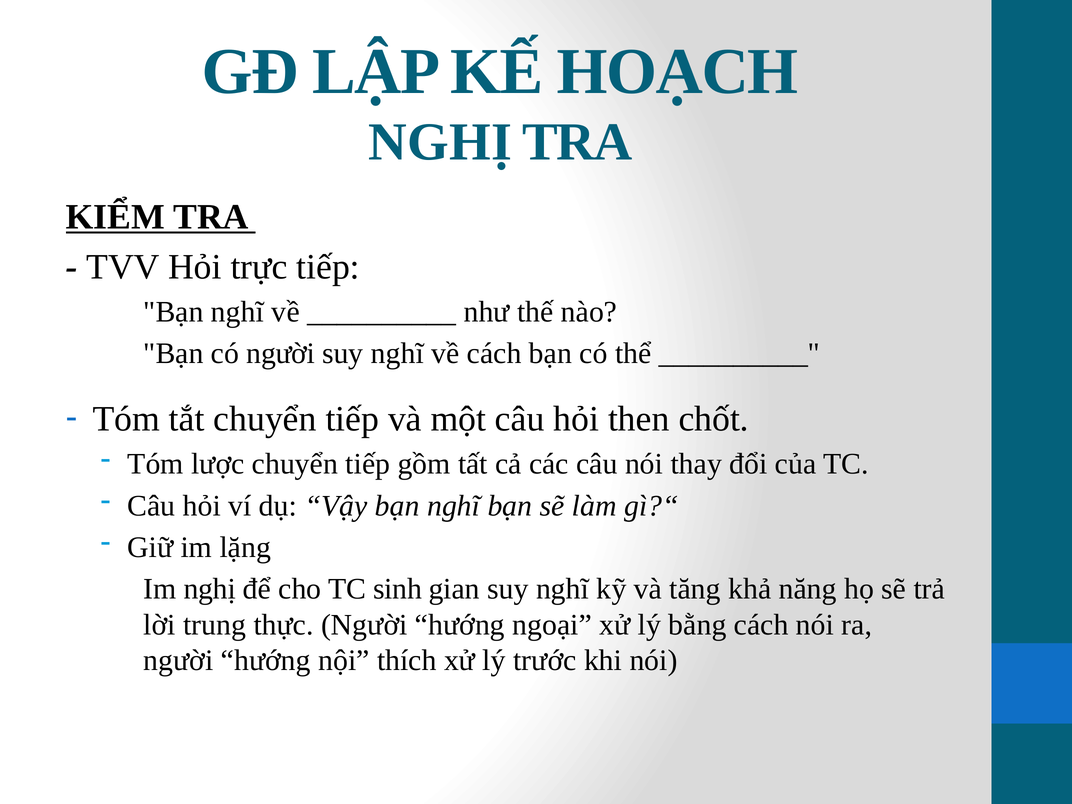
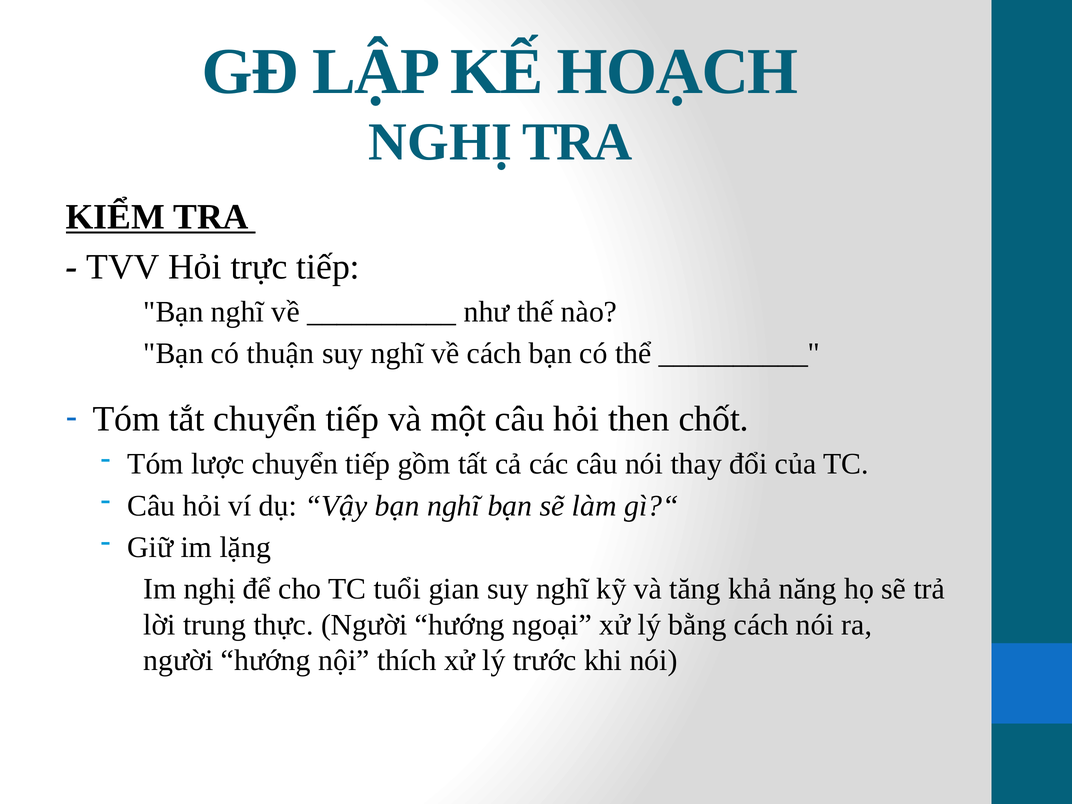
có người: người -> thuận (280, 353)
sinh: sinh -> tuổi (397, 589)
